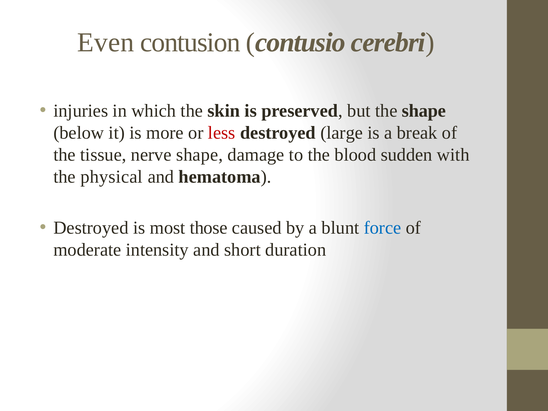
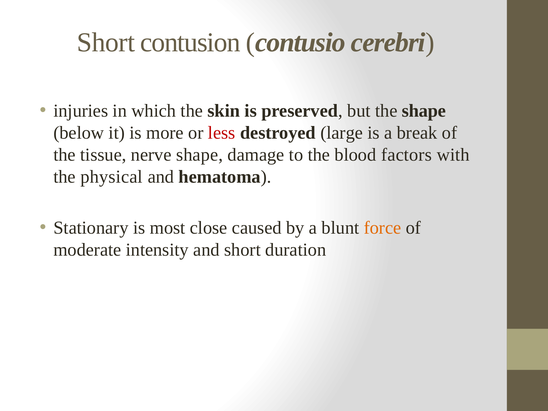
Even: Even -> Short (106, 43)
sudden: sudden -> factors (407, 155)
Destroyed: Destroyed -> Stationary (91, 228)
those: those -> close (209, 228)
force colour: blue -> orange (382, 228)
